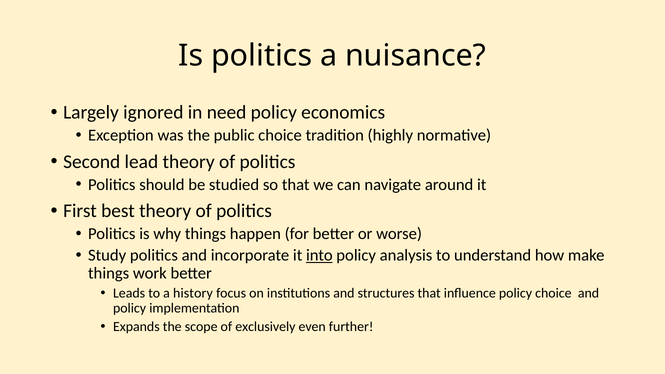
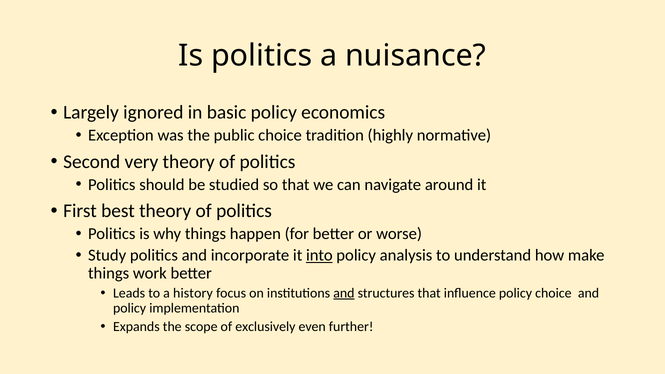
need: need -> basic (227, 112)
lead: lead -> very (141, 162)
and underline: none -> present (344, 293)
